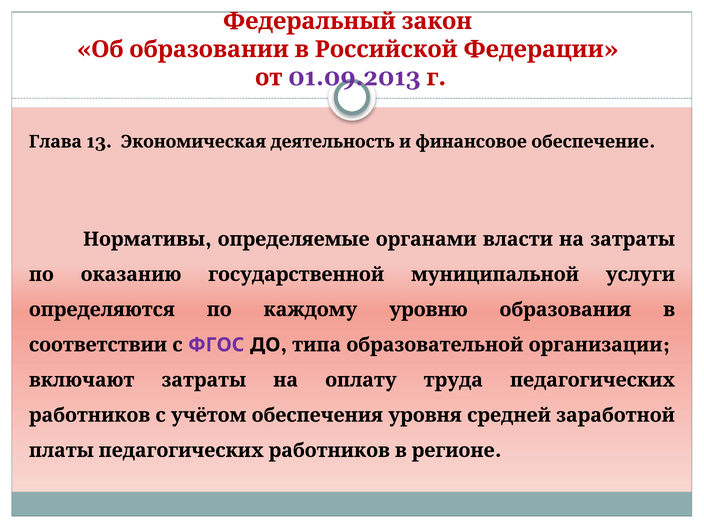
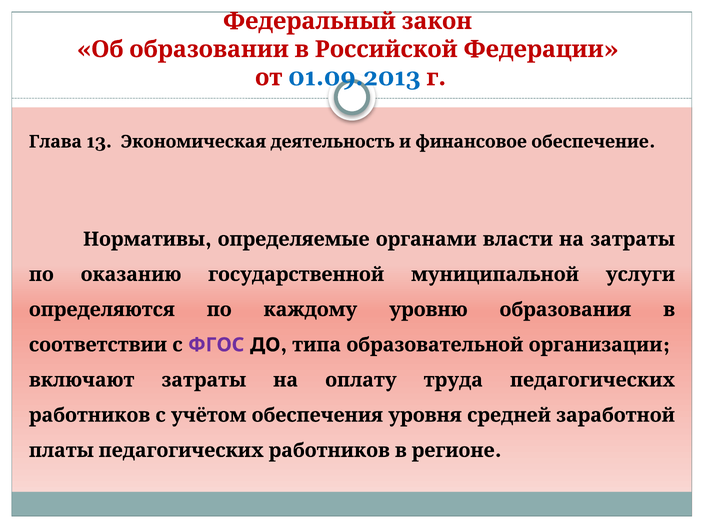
01.09.2013 colour: purple -> blue (354, 78)
